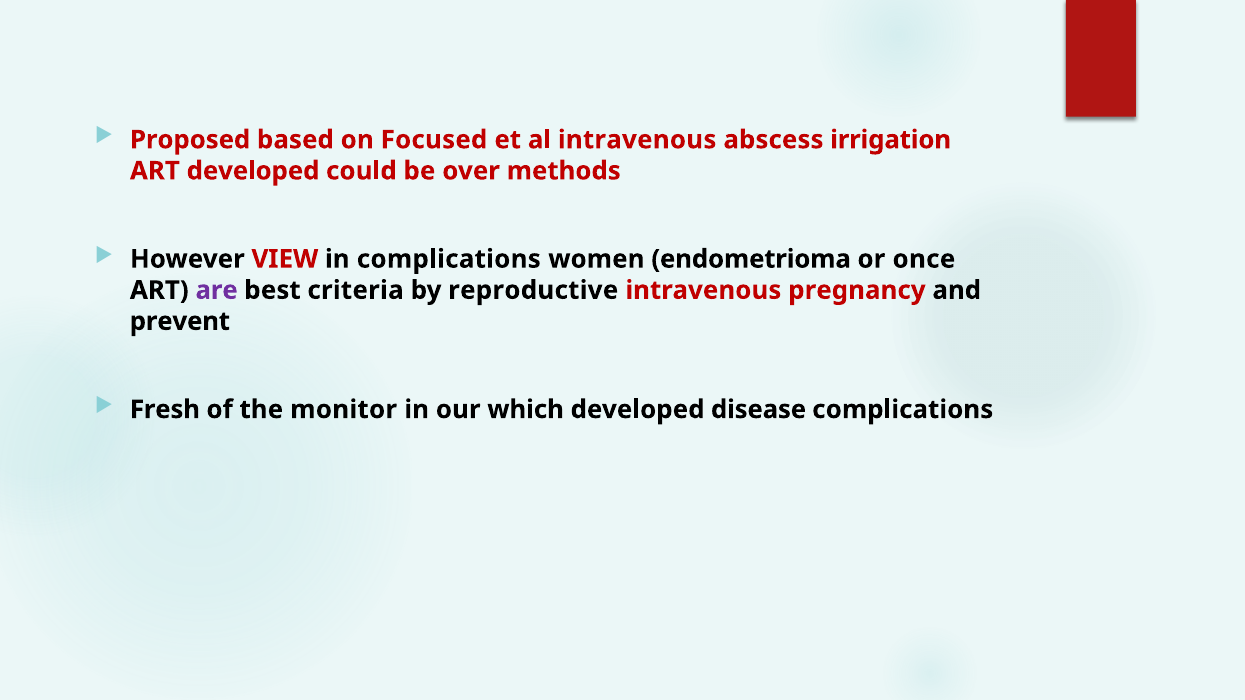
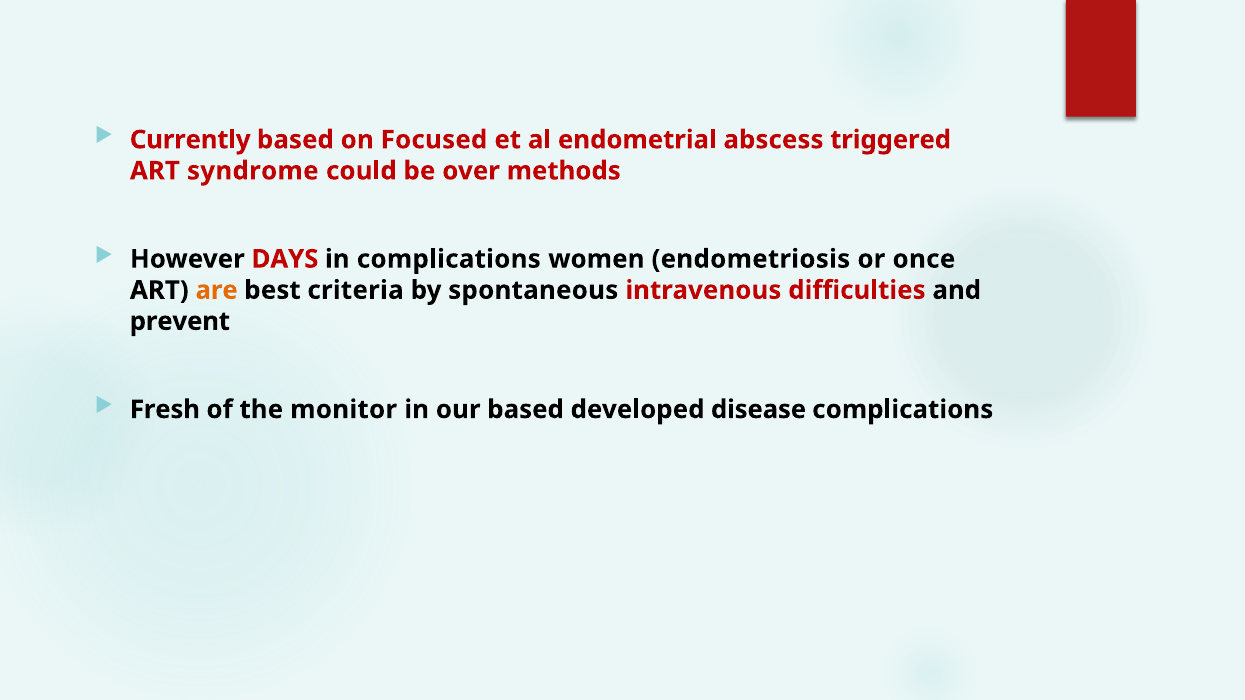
Proposed: Proposed -> Currently (190, 140)
al intravenous: intravenous -> endometrial (637, 140)
irrigation: irrigation -> triggered (891, 140)
ART developed: developed -> syndrome (253, 171)
VIEW: VIEW -> DAYS (285, 259)
endometrioma: endometrioma -> endometriosis (751, 259)
are colour: purple -> orange (217, 290)
reproductive: reproductive -> spontaneous (533, 290)
pregnancy: pregnancy -> difficulties (857, 290)
our which: which -> based (526, 410)
